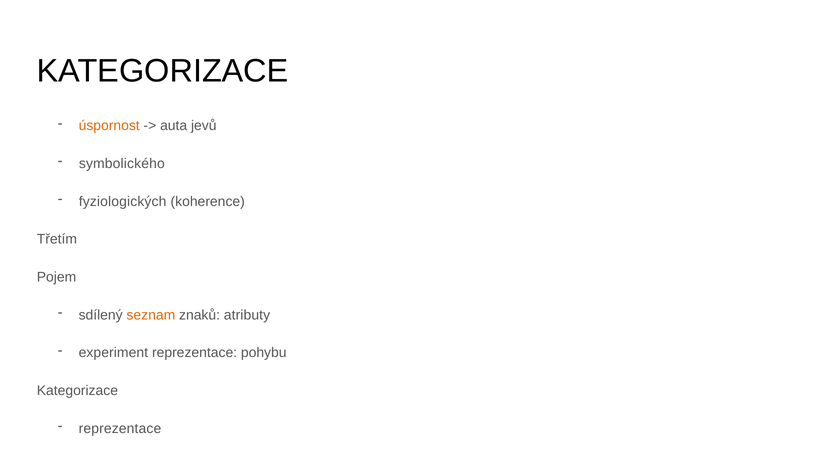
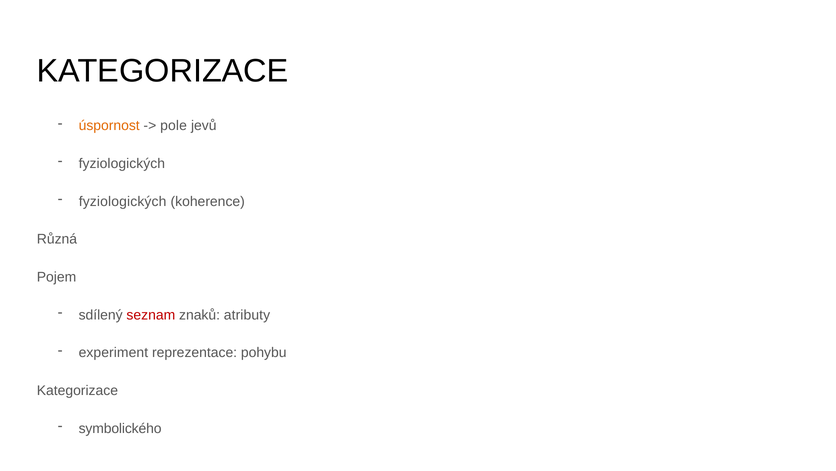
auta: auta -> pole (174, 126)
symbolického: symbolického -> fyziologických (122, 163)
Třetím: Třetím -> Různá (57, 239)
seznam colour: orange -> red (151, 314)
reprezentace: reprezentace -> symbolického (120, 428)
